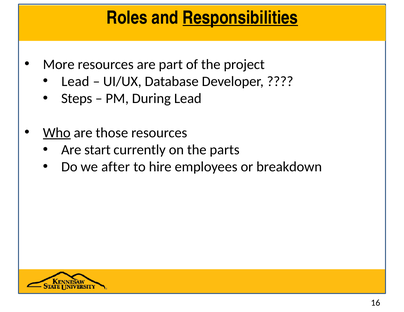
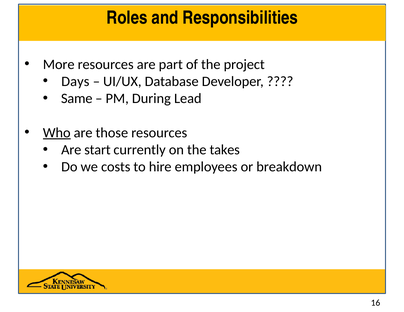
Responsibilities underline: present -> none (240, 18)
Lead: Lead -> Days (75, 81)
Steps: Steps -> Same (77, 99)
parts: parts -> takes (225, 150)
after: after -> costs (116, 167)
